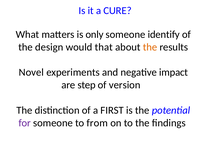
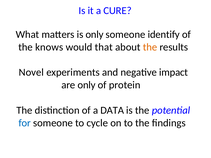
design: design -> knows (49, 47)
are step: step -> only (87, 85)
version: version -> protein (125, 85)
FIRST: FIRST -> DATA (112, 110)
for colour: purple -> blue (25, 123)
from: from -> cycle (97, 123)
